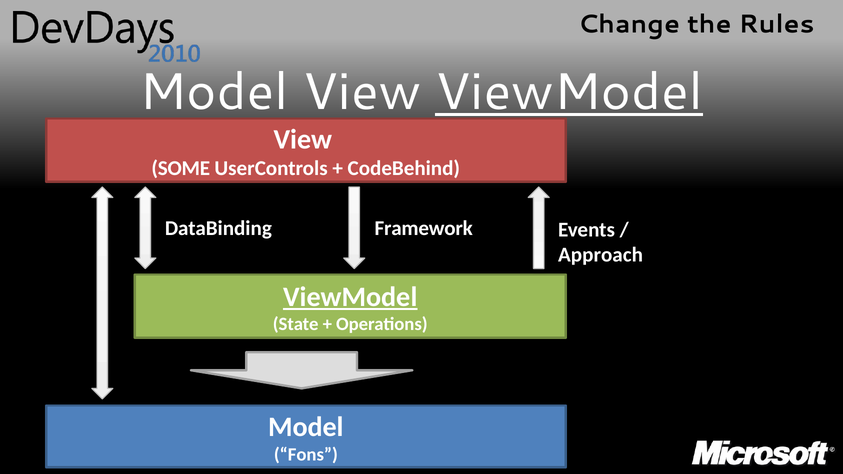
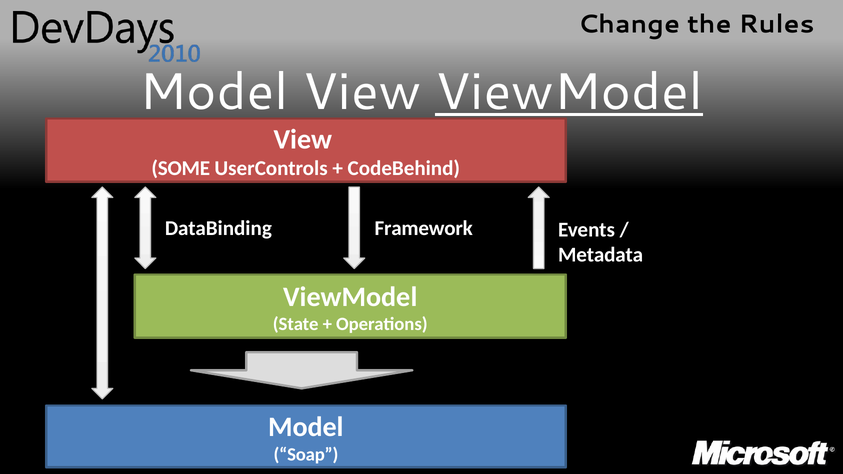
Approach: Approach -> Metadata (601, 255)
ViewModel underline: present -> none (350, 297)
Fons: Fons -> Soap (306, 455)
